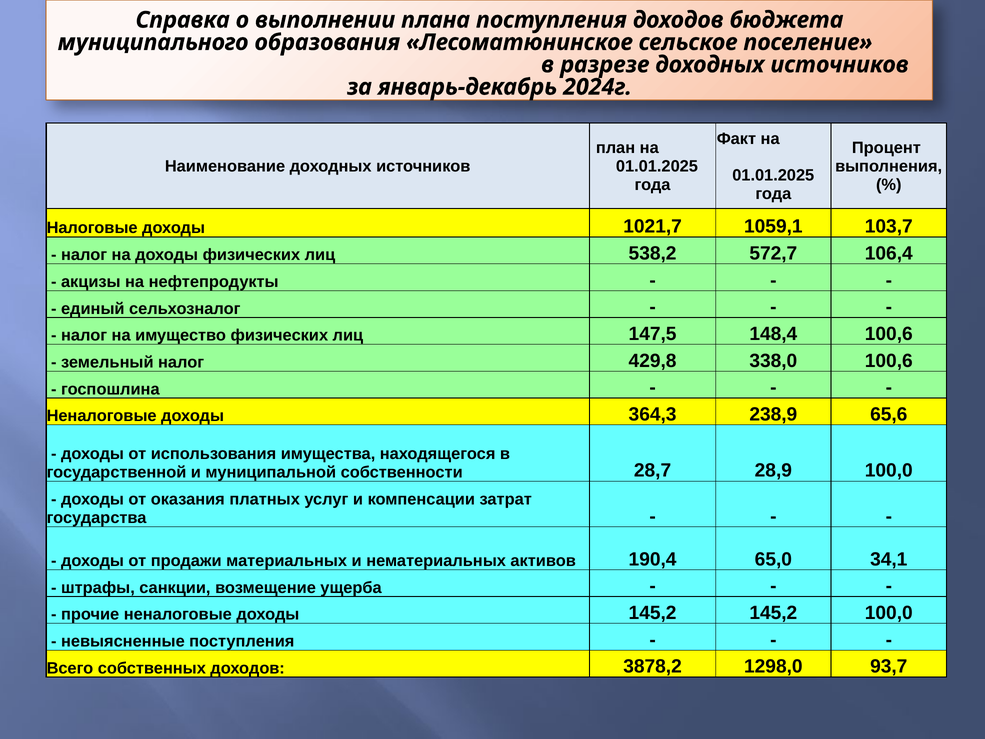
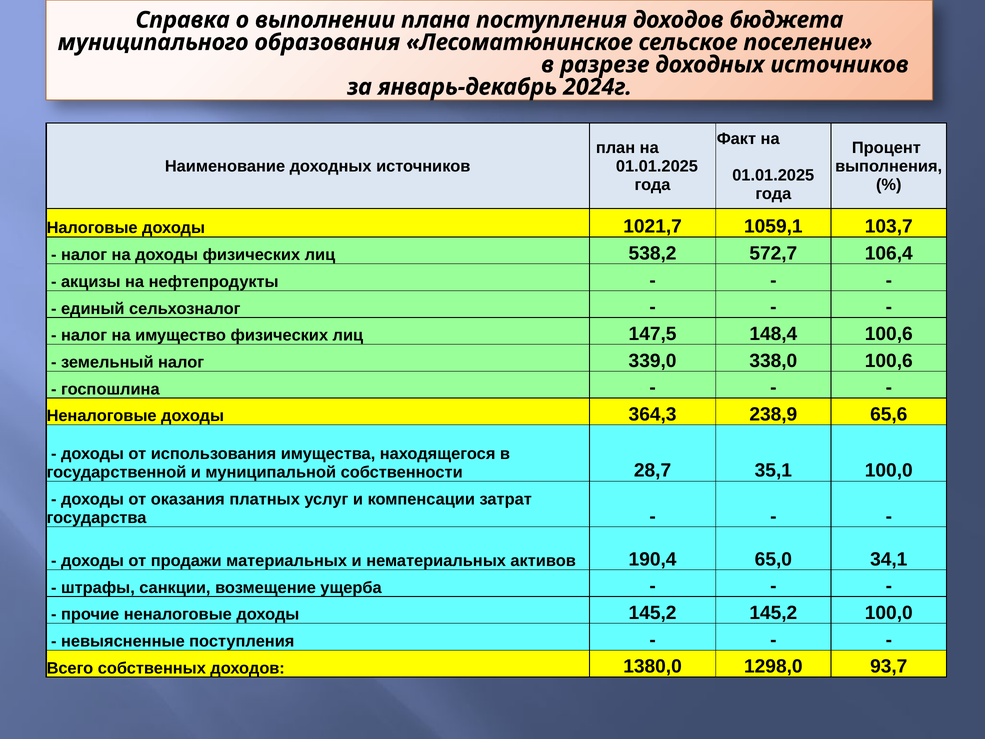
429,8: 429,8 -> 339,0 (653, 361)
28,9: 28,9 -> 35,1 (773, 470)
3878,2: 3878,2 -> 1380,0 (653, 666)
